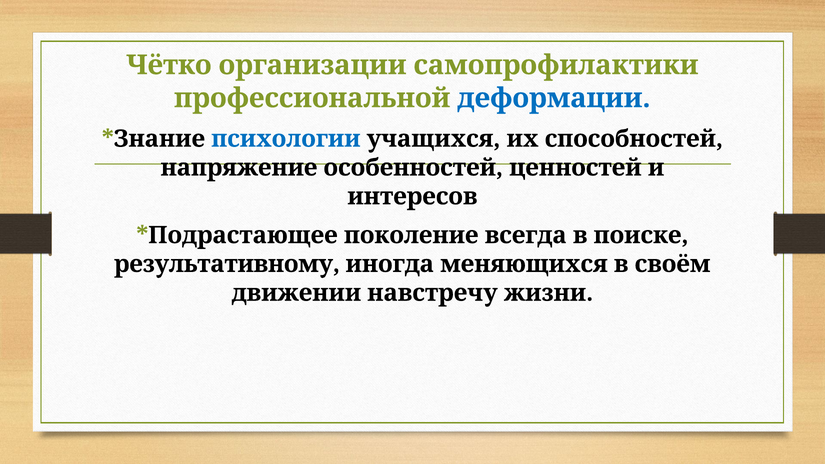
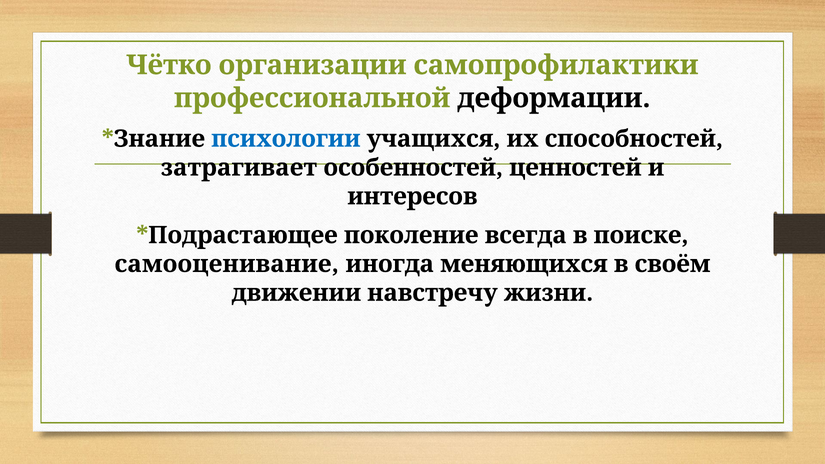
деформации colour: blue -> black (554, 98)
напряжение: напряжение -> затрагивает (239, 168)
результативному: результативному -> самооценивание (227, 264)
